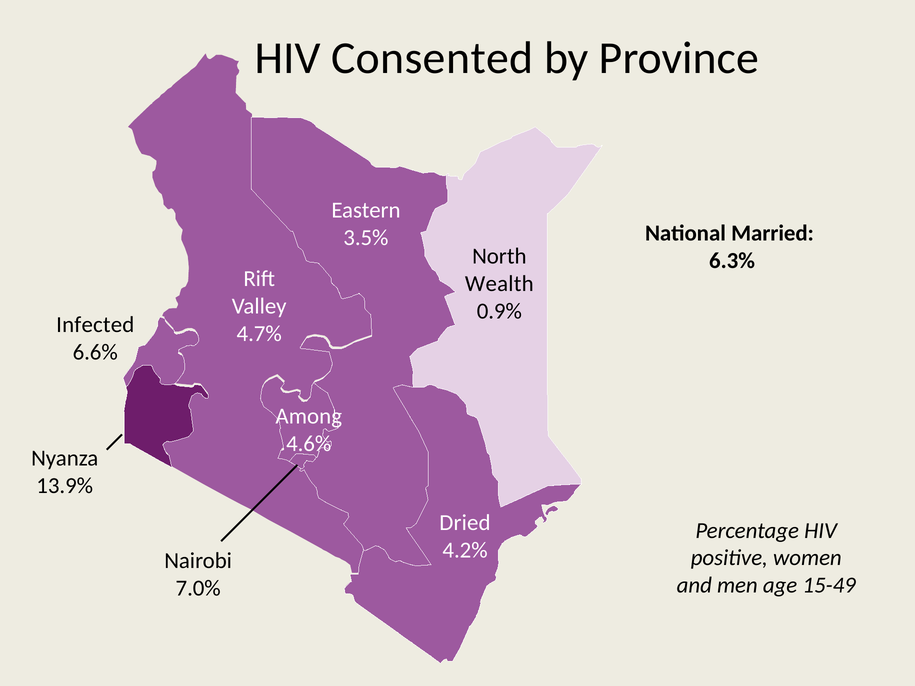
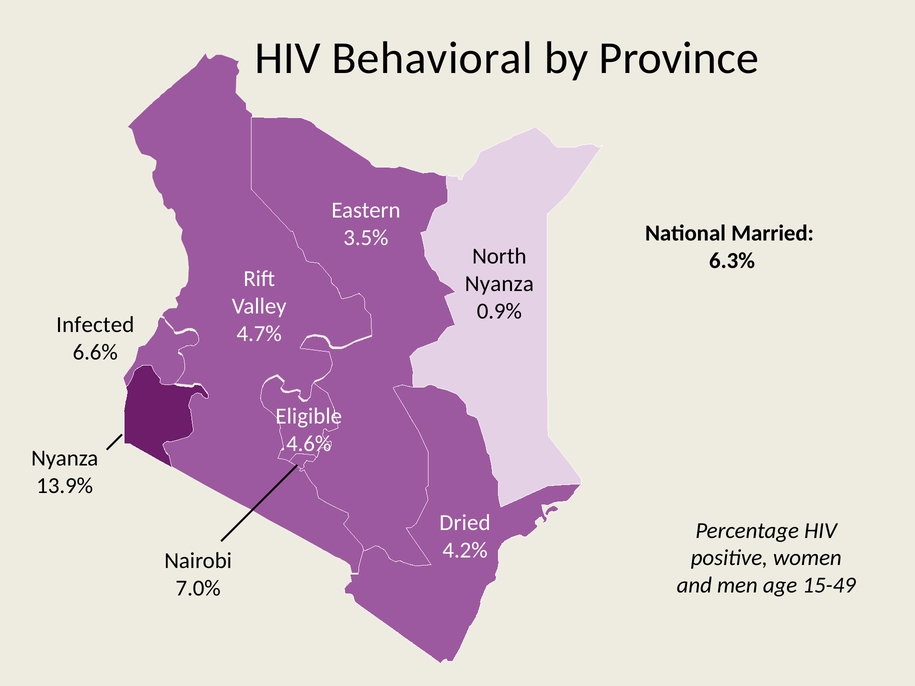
Consented: Consented -> Behavioral (432, 58)
Wealth: Wealth -> Nyanza (499, 284)
Among: Among -> Eligible (309, 416)
